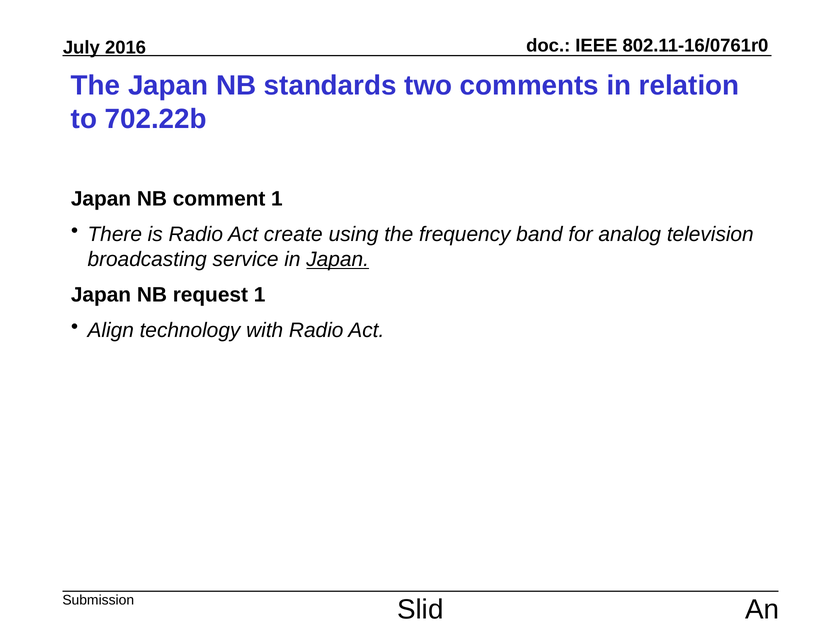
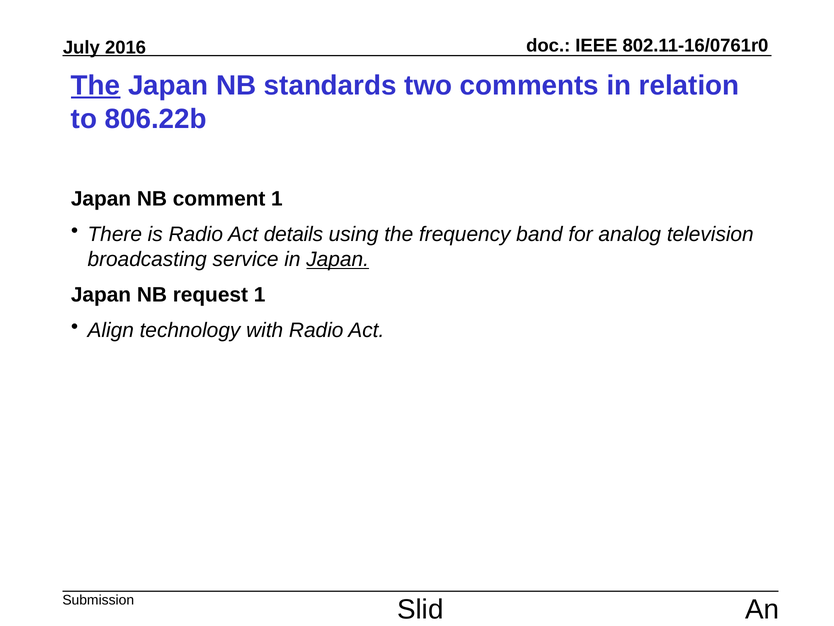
The underline: none -> present (96, 85)
702.22b: 702.22b -> 806.22b (156, 119)
create: create -> details (293, 234)
